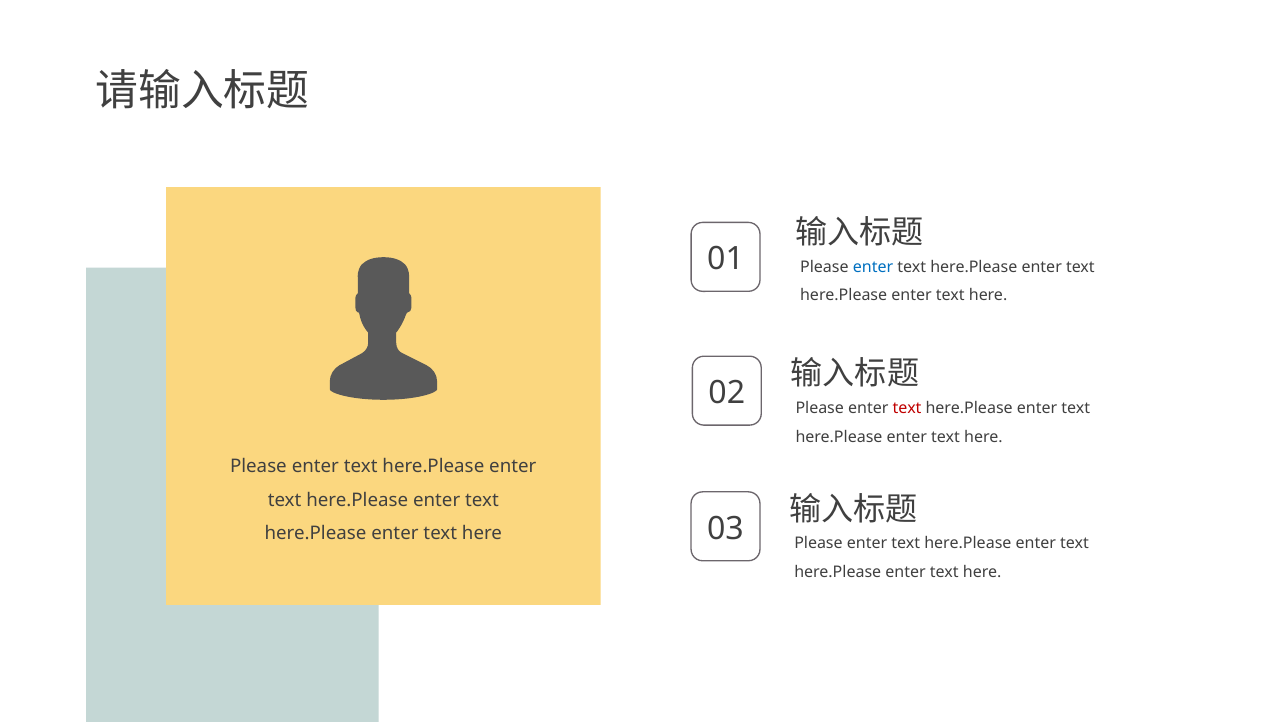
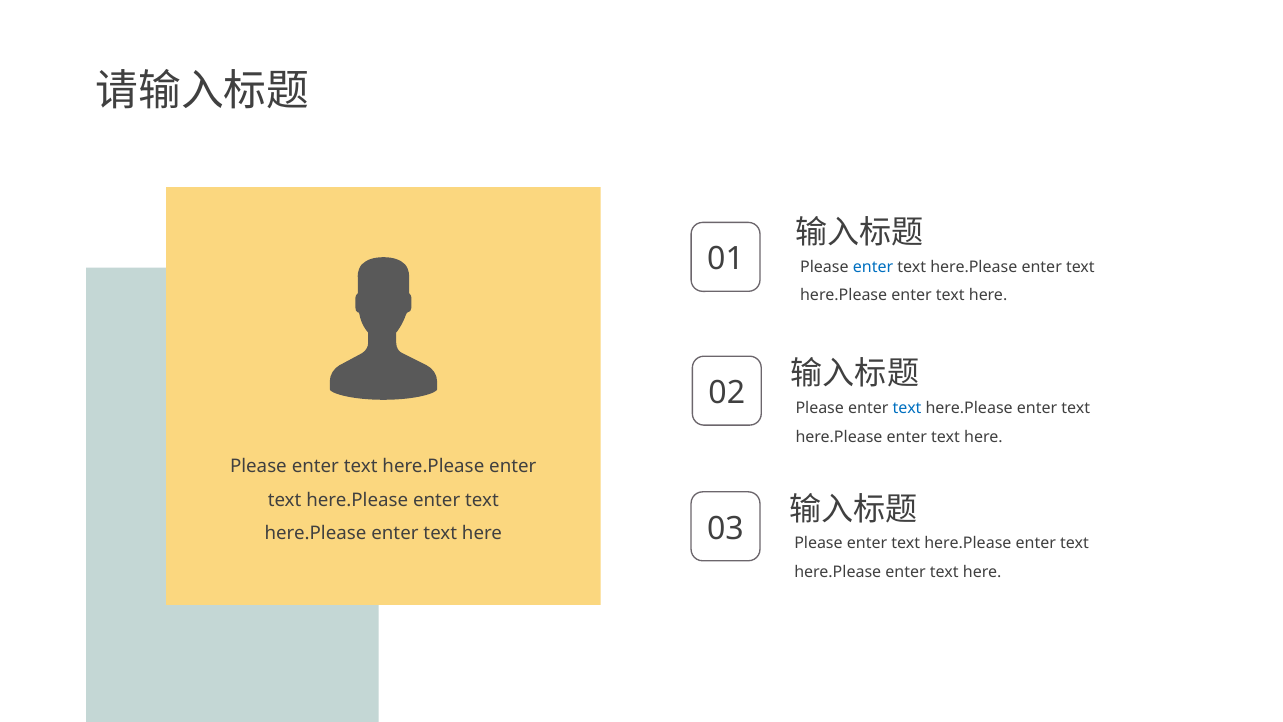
text colour: red -> blue (907, 408)
